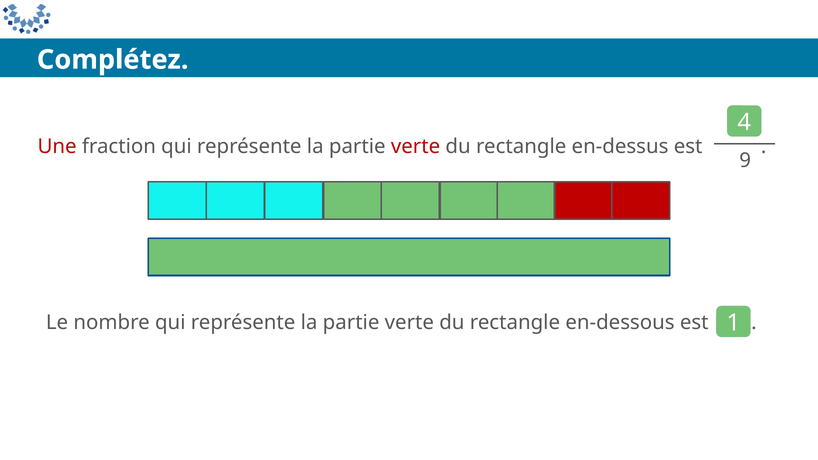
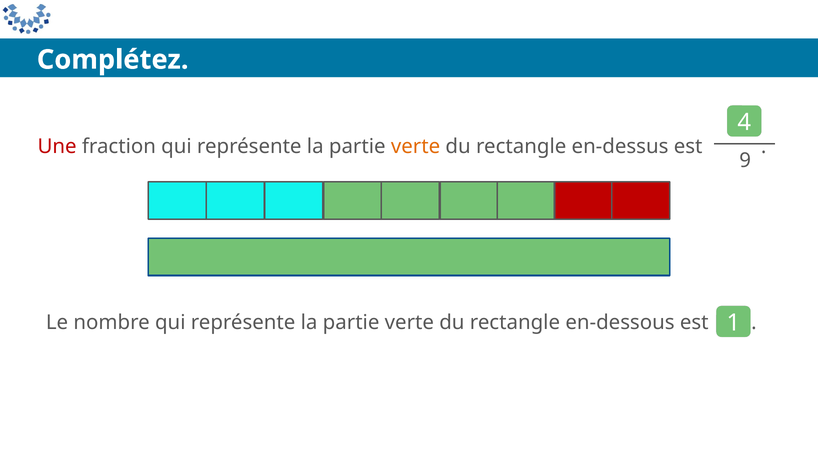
verte colour: red -> orange (416, 147)
